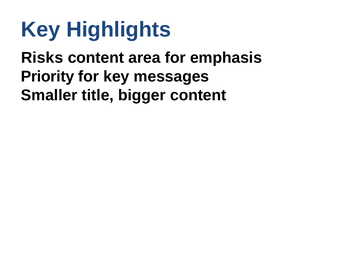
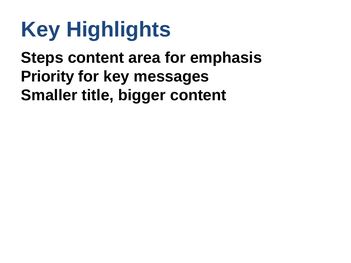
Risks: Risks -> Steps (42, 58)
